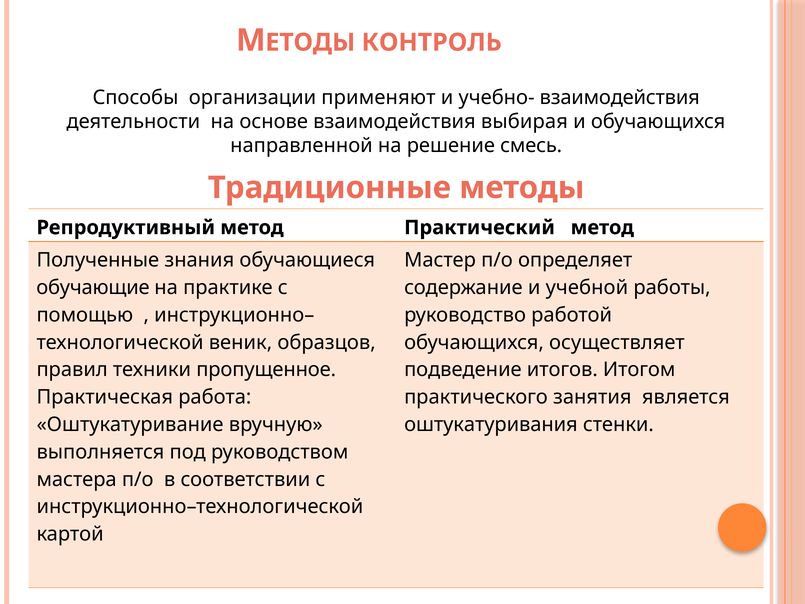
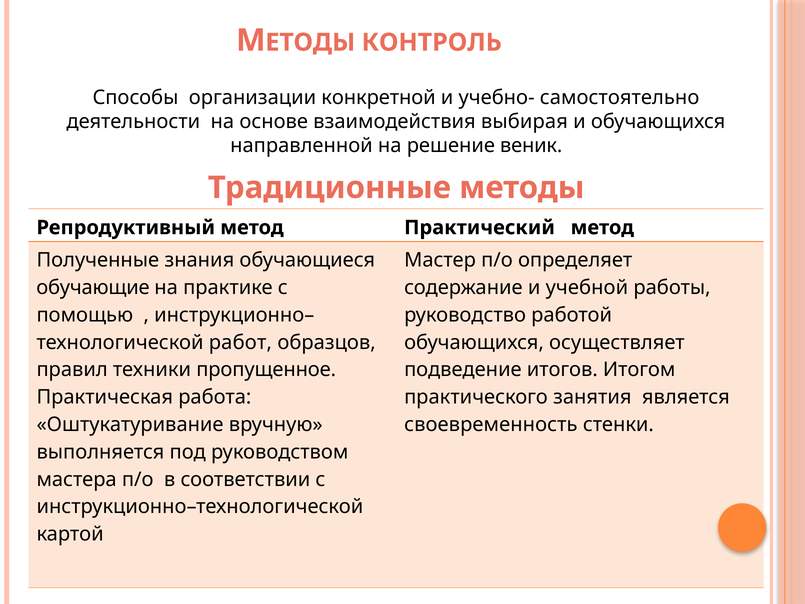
применяют: применяют -> конкретной (379, 97)
учебно- взаимодействия: взаимодействия -> самостоятельно (620, 97)
смесь: смесь -> веник (531, 146)
веник: веник -> работ (240, 342)
оштукатуривания: оштукатуривания -> своевременность (491, 424)
